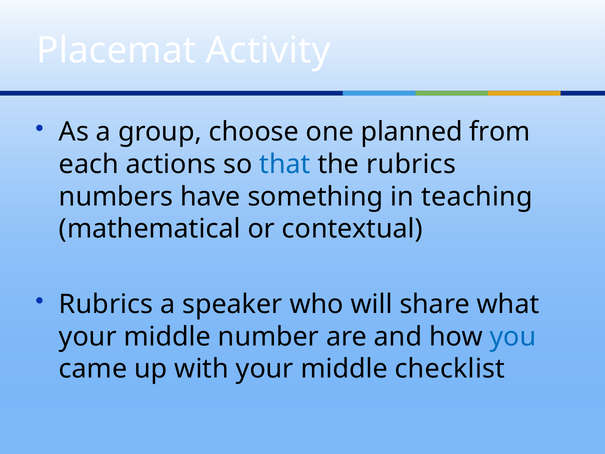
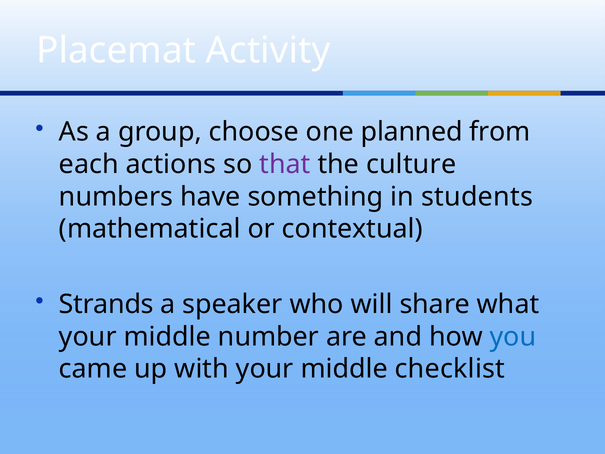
that colour: blue -> purple (285, 164)
the rubrics: rubrics -> culture (411, 164)
teaching: teaching -> students (477, 197)
Rubrics: Rubrics -> Strands (106, 304)
